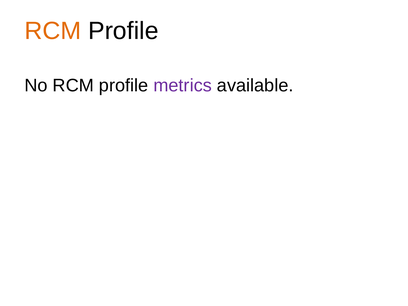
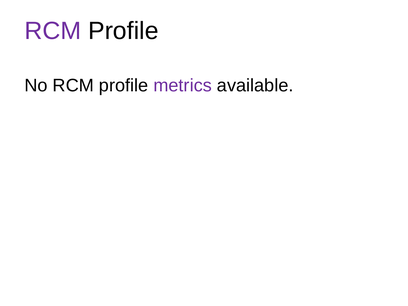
RCM colour: orange -> purple (53, 31)
